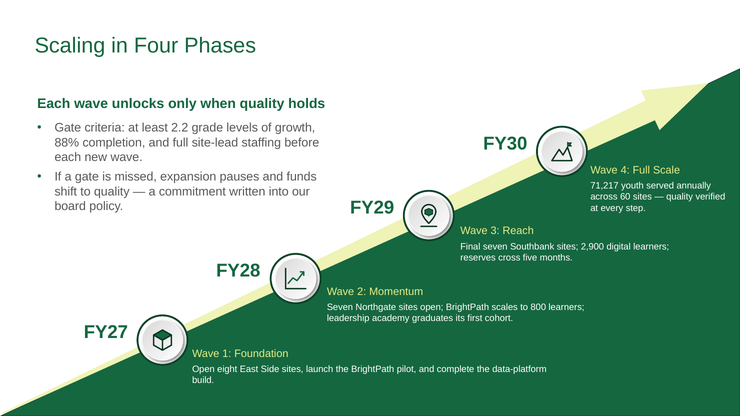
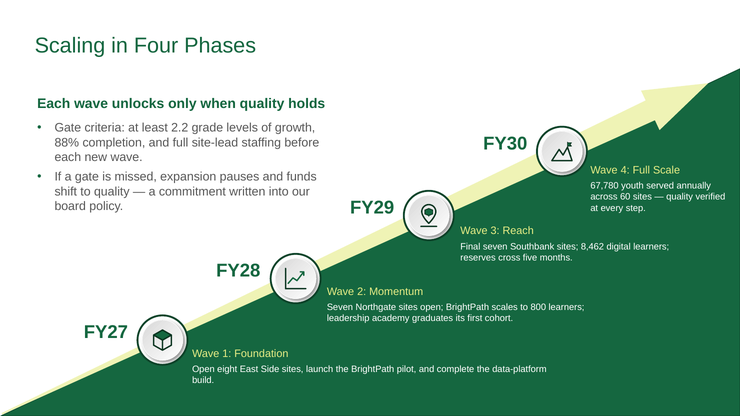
71,217: 71,217 -> 67,780 (605, 186)
2,900: 2,900 -> 8,462 (592, 247)
